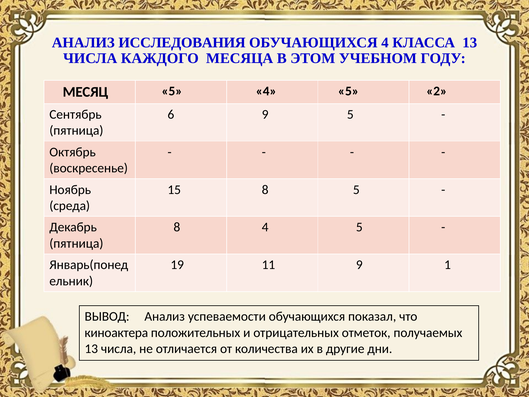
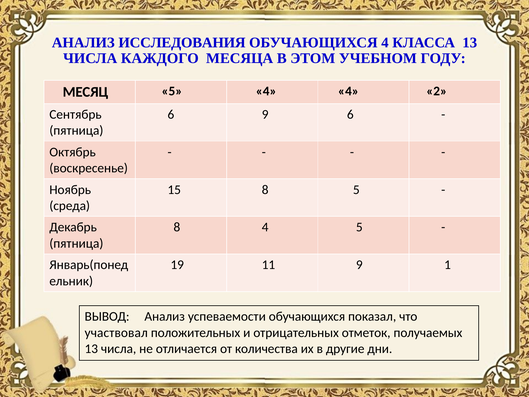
5 4 5: 5 -> 4 (348, 91)
9 5: 5 -> 6 (350, 114)
киноактера: киноактера -> участвовал (116, 332)
